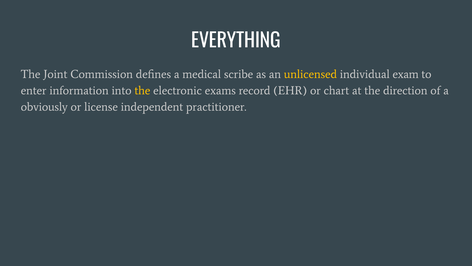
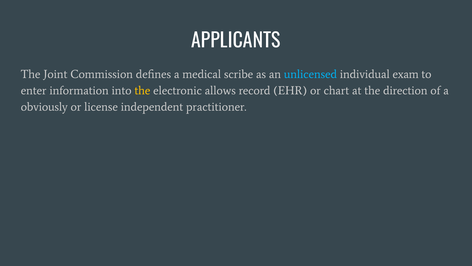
EVERYTHING: EVERYTHING -> APPLICANTS (236, 41)
unlicensed colour: yellow -> light blue (310, 74)
exams: exams -> allows (220, 91)
